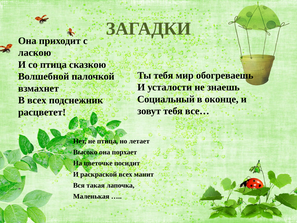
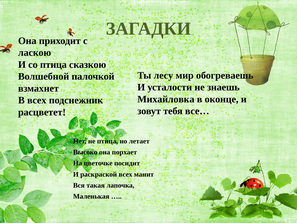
Ты тебя: тебя -> лесу (163, 75)
Социальный: Социальный -> Михайловка (166, 99)
